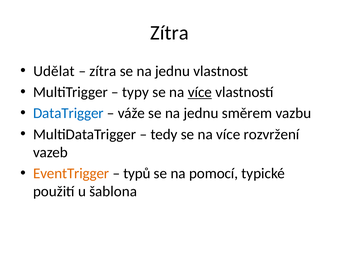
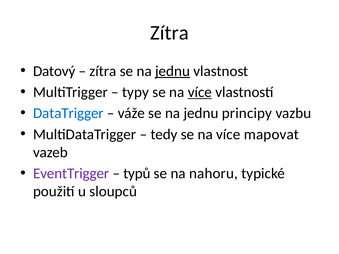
Udělat: Udělat -> Datový (54, 71)
jednu underline: none -> present (173, 71)
směrem: směrem -> principy (247, 113)
rozvržení: rozvržení -> mapovat (271, 134)
EventTrigger colour: orange -> purple (71, 174)
pomocí: pomocí -> nahoru (213, 174)
šablona: šablona -> sloupců (113, 192)
